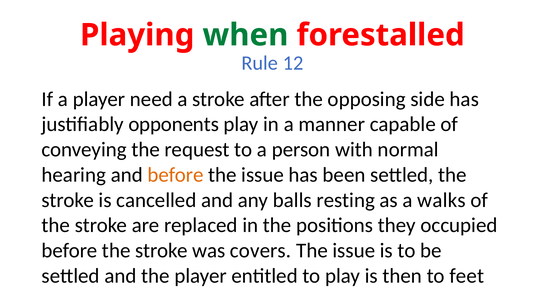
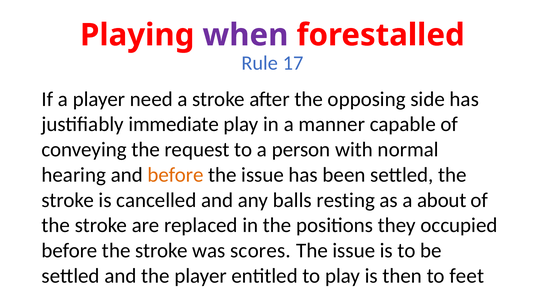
when colour: green -> purple (245, 35)
12: 12 -> 17 (293, 63)
opponents: opponents -> immediate (174, 124)
walks: walks -> about (442, 200)
covers: covers -> scores (261, 250)
